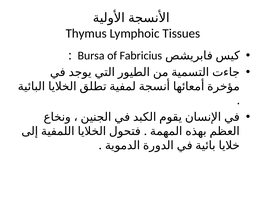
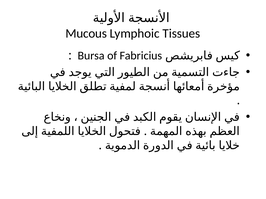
Thymus: Thymus -> Mucous (86, 33)
